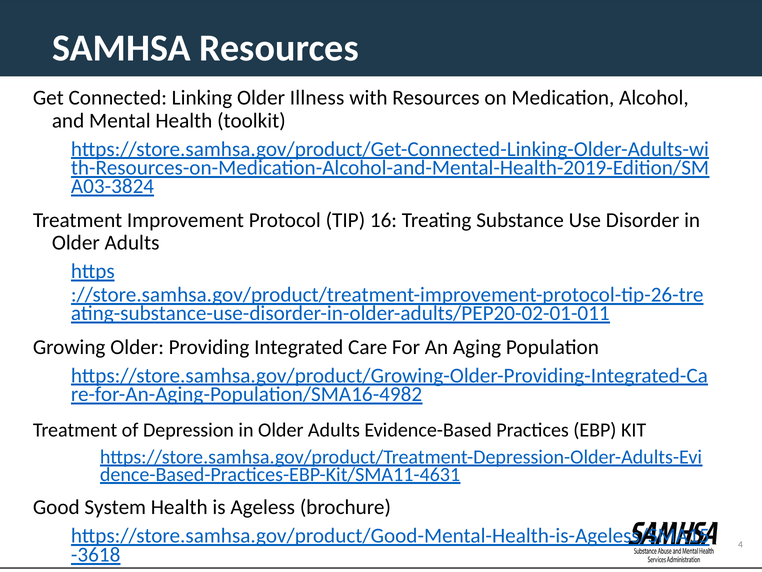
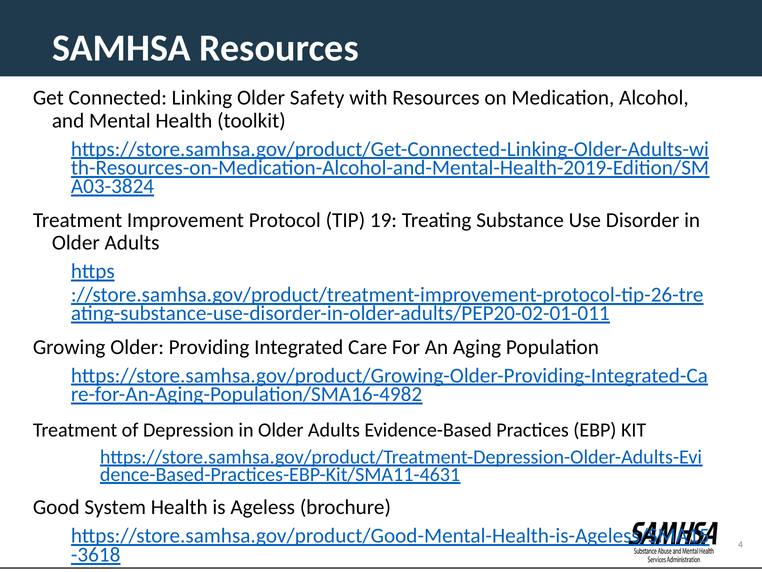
Illness: Illness -> Safety (317, 98)
16: 16 -> 19 (383, 220)
